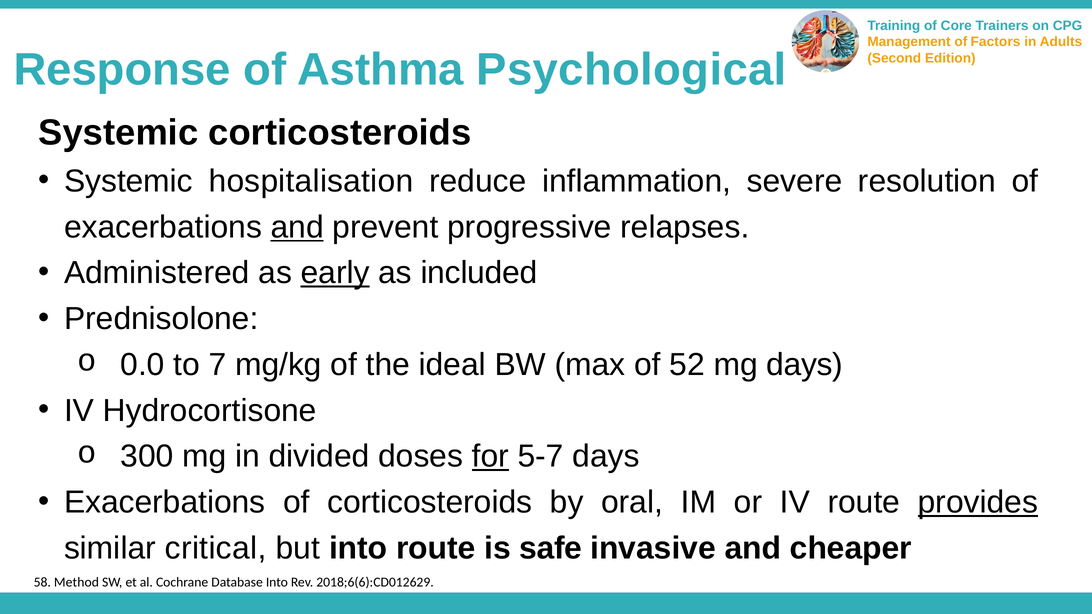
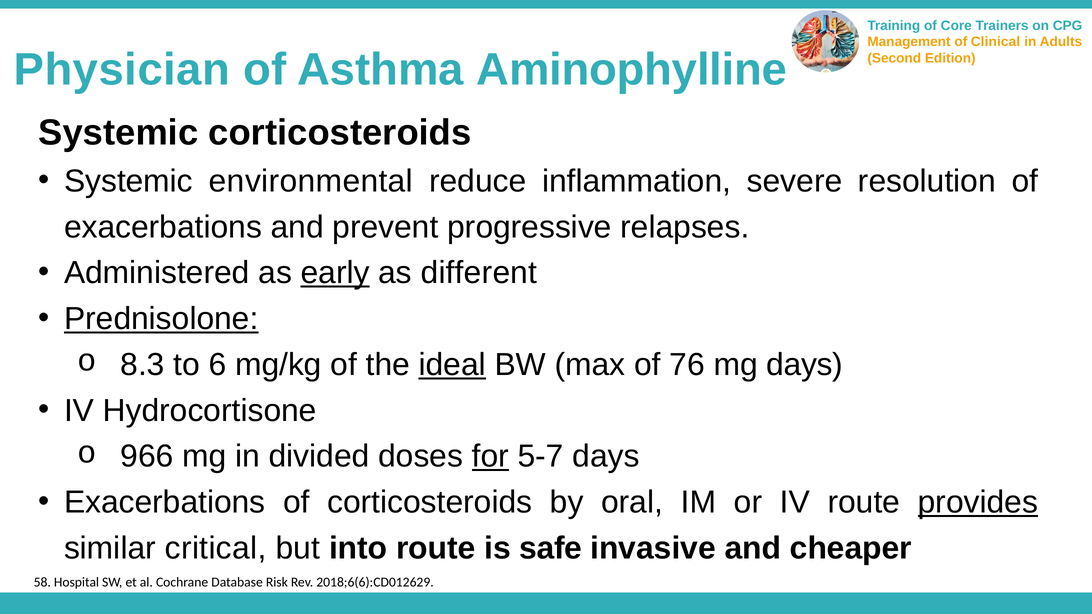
Factors: Factors -> Clinical (995, 42)
Response: Response -> Physician (122, 70)
Psychological: Psychological -> Aminophylline (632, 70)
hospitalisation: hospitalisation -> environmental (311, 181)
and underline: present -> none (297, 227)
included: included -> different (479, 273)
Prednisolone underline: none -> present (161, 319)
0.0: 0.0 -> 8.3 (142, 365)
7: 7 -> 6 (217, 365)
ideal underline: none -> present (452, 365)
52: 52 -> 76 (687, 365)
300: 300 -> 966 (147, 457)
Method: Method -> Hospital (77, 583)
Database Into: Into -> Risk (277, 583)
